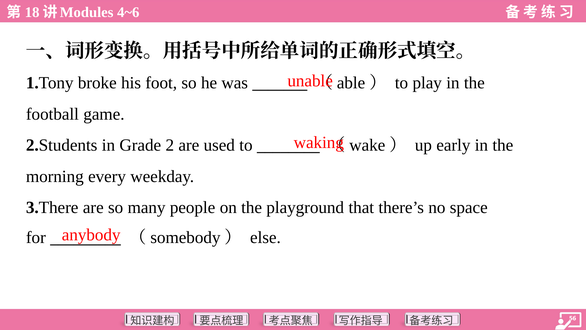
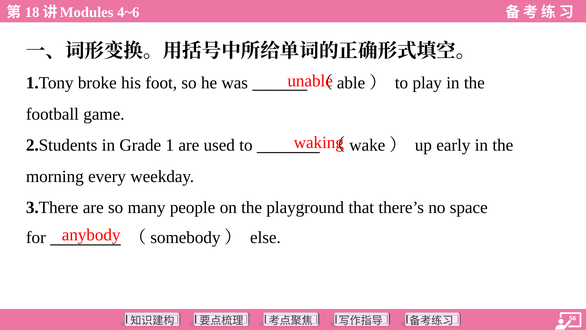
2: 2 -> 1 (170, 145)
